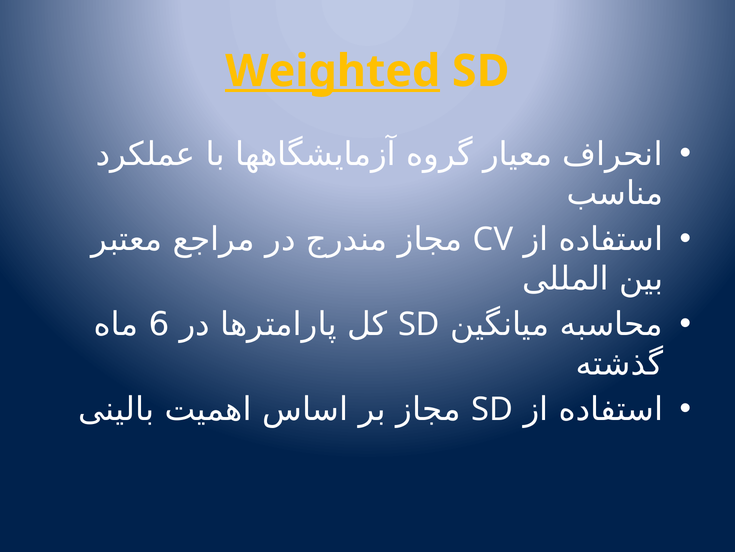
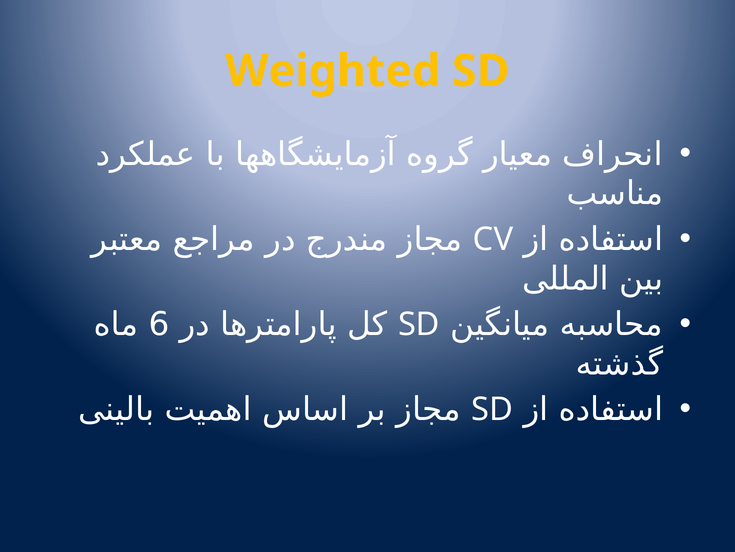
Weighted underline: present -> none (333, 71)
